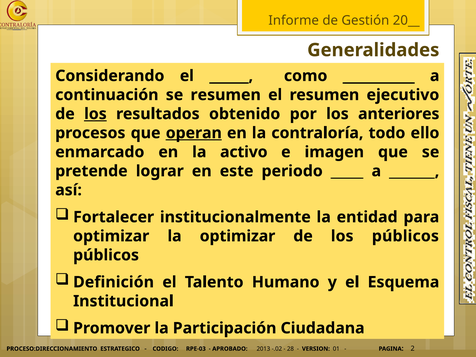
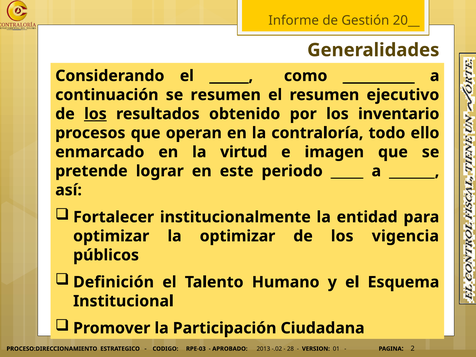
anteriores: anteriores -> inventario (399, 114)
operan underline: present -> none (194, 133)
activo: activo -> virtud (244, 152)
los públicos: públicos -> vigencia (405, 236)
